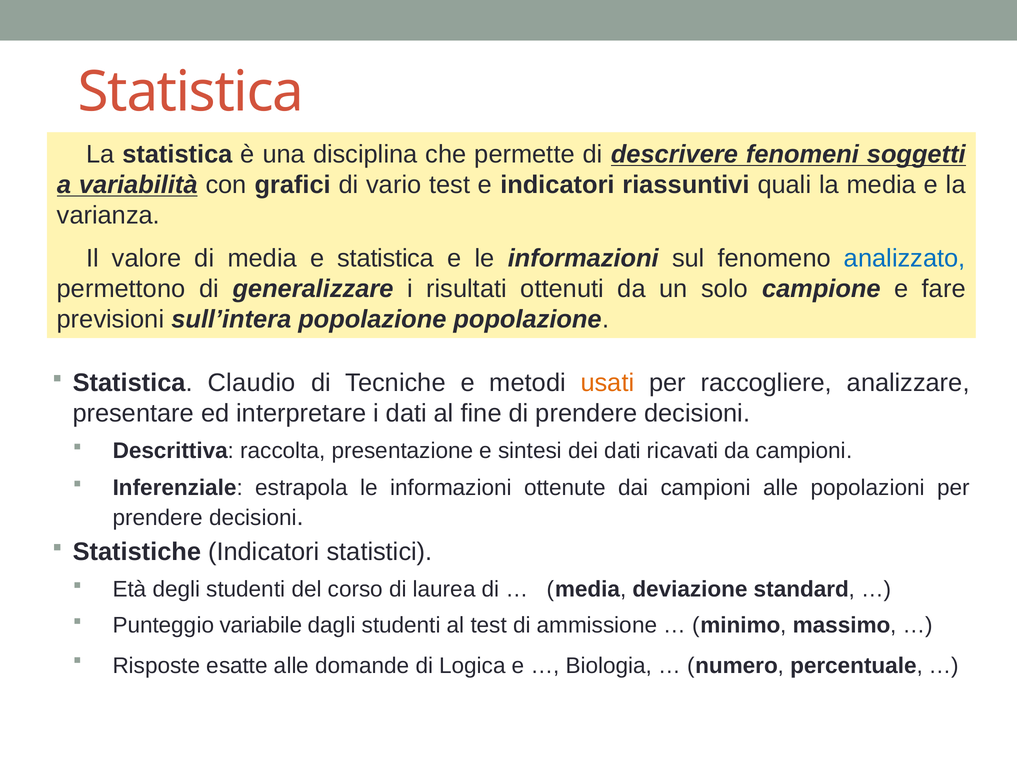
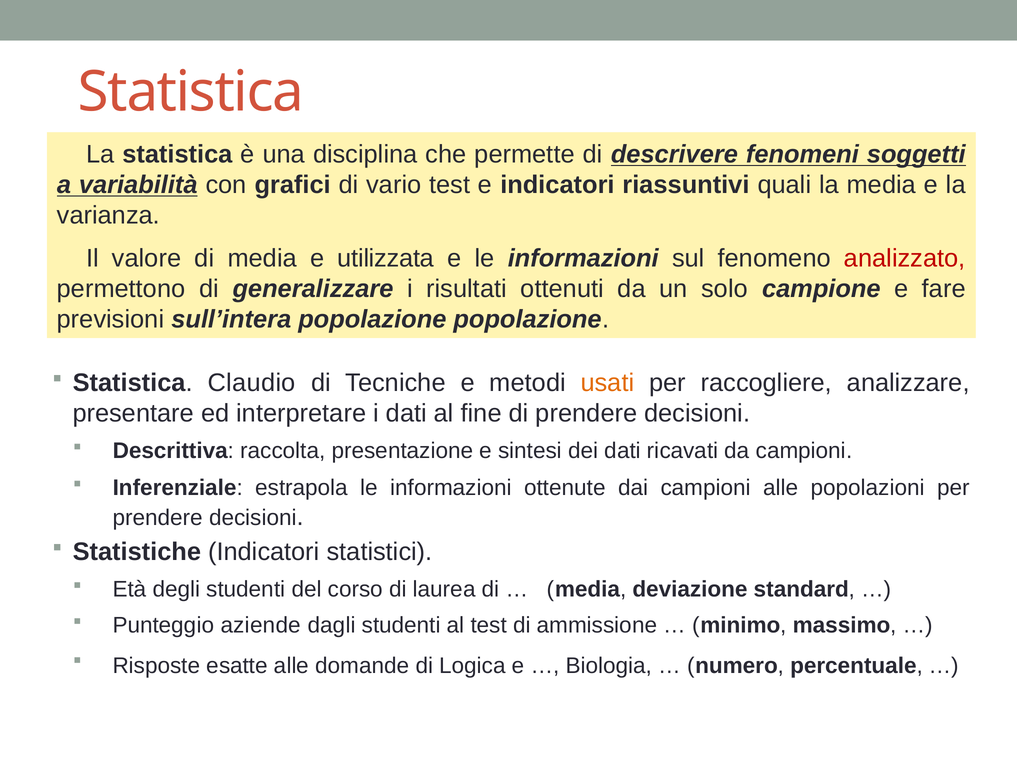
e statistica: statistica -> utilizzata (386, 258)
analizzato colour: blue -> red (905, 258)
variabile: variabile -> aziende (261, 625)
